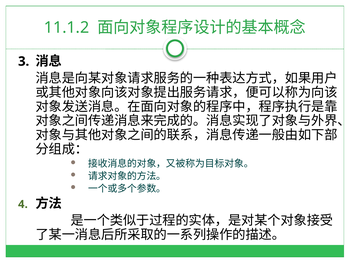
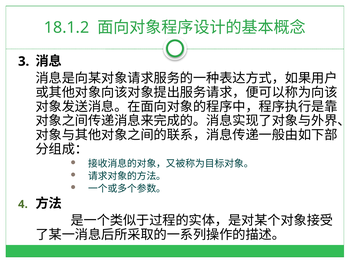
11.1.2: 11.1.2 -> 18.1.2 (67, 28)
